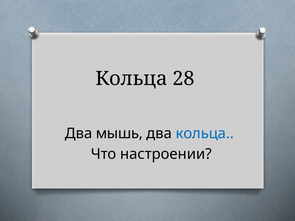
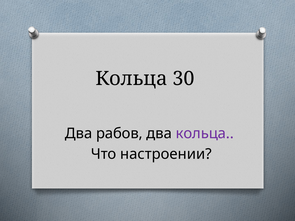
28: 28 -> 30 (184, 79)
мышь: мышь -> рабов (119, 134)
кольца colour: blue -> purple (205, 134)
